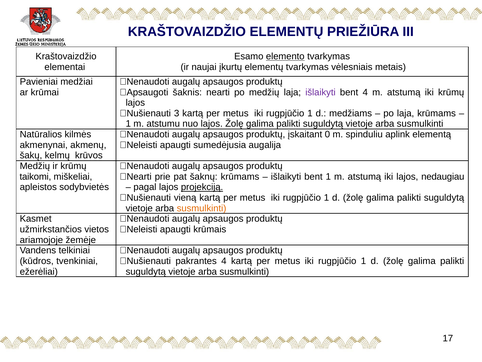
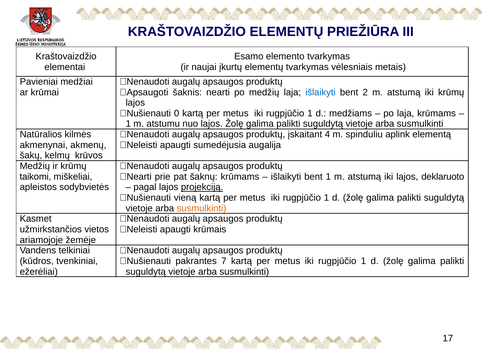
elemento underline: present -> none (285, 56)
išlaikyti colour: purple -> blue (321, 92)
bent 4: 4 -> 2 (365, 92)
3: 3 -> 0 (177, 113)
0: 0 -> 4 (327, 134)
nedaugiau: nedaugiau -> deklaruoto (443, 176)
pakrantes 4: 4 -> 7 (224, 261)
